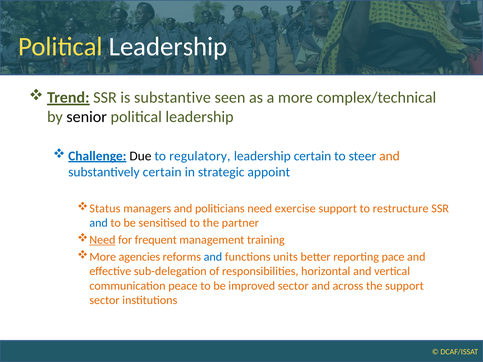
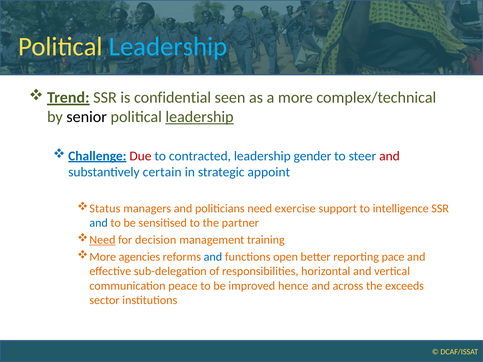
Leadership colour: white -> light blue (168, 47)
substantive: substantive -> confidential (173, 98)
leadership underline: none -> present (200, 117)
Due colour: black -> red (140, 156)
regulatory: regulatory -> contracted (200, 156)
leadership certain: certain -> gender (313, 156)
and colour: orange -> red (389, 156)
restructure: restructure -> intelligence (401, 209)
frequent: frequent -> decision (156, 240)
units: units -> open (286, 257)
improved sector: sector -> hence (293, 286)
the support: support -> exceeds (404, 286)
